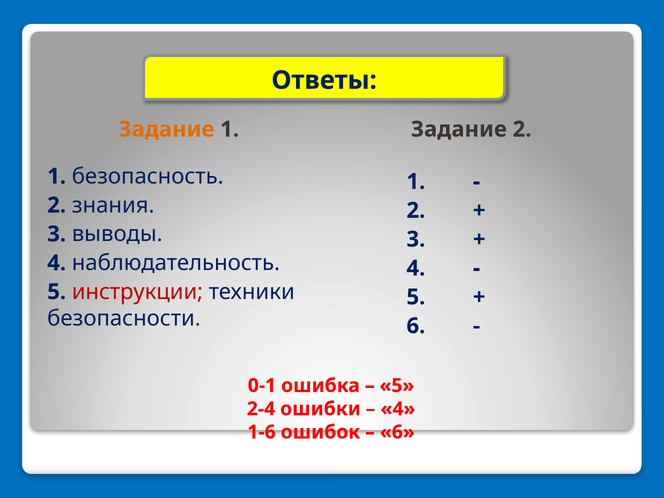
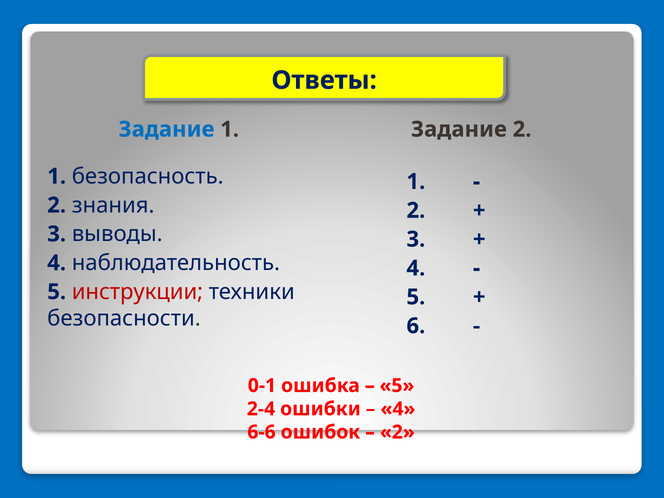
Задание colour: orange -> blue (166, 129)
1-6: 1-6 -> 6-6 (262, 432)
6: 6 -> 2 (397, 432)
